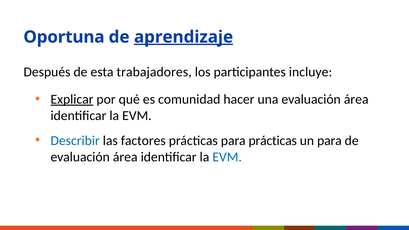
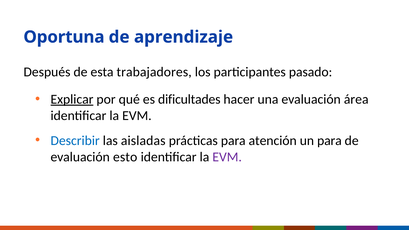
aprendizaje underline: present -> none (184, 37)
incluye: incluye -> pasado (311, 72)
comunidad: comunidad -> dificultades (189, 99)
factores: factores -> aisladas (143, 141)
para prácticas: prácticas -> atención (273, 141)
área: área -> esto (125, 157)
EVM colour: blue -> purple (227, 157)
